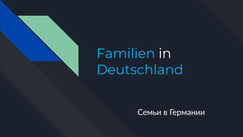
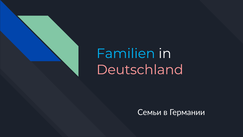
Deutschland colour: light blue -> pink (140, 70)
